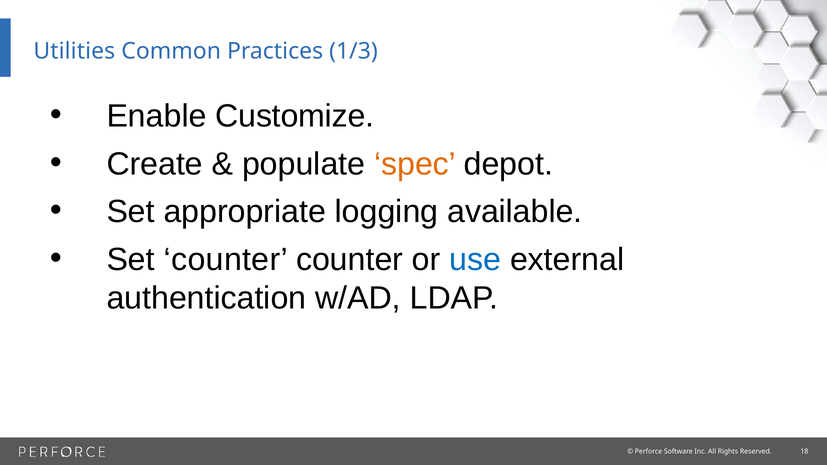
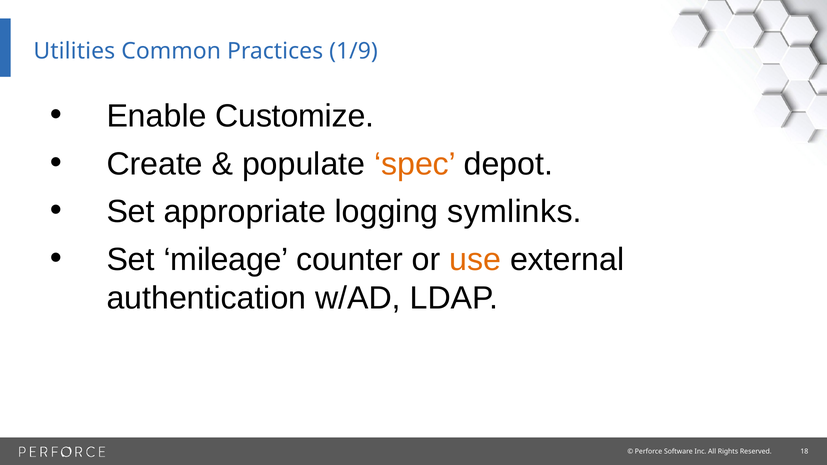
1/3: 1/3 -> 1/9 (354, 51)
available: available -> symlinks (515, 212)
Set counter: counter -> mileage (226, 260)
use colour: blue -> orange (475, 260)
